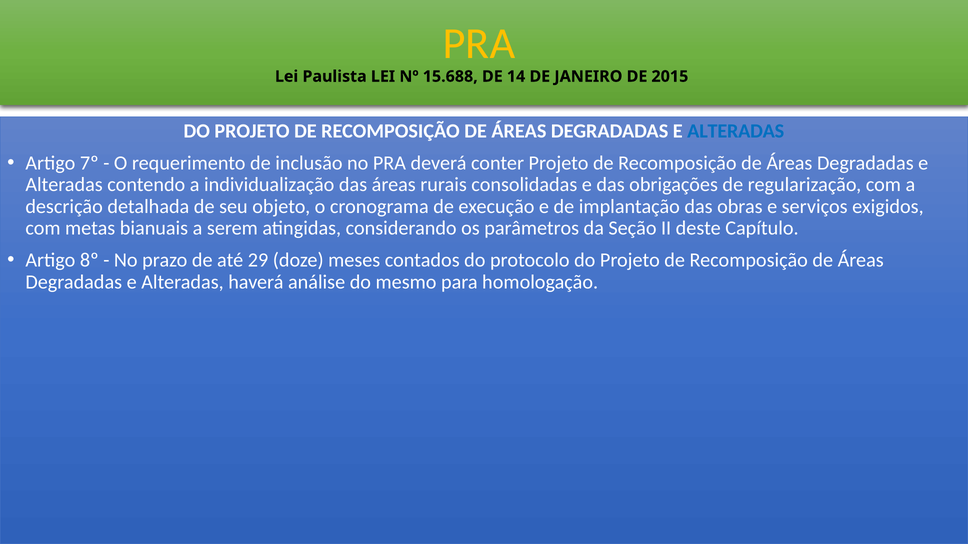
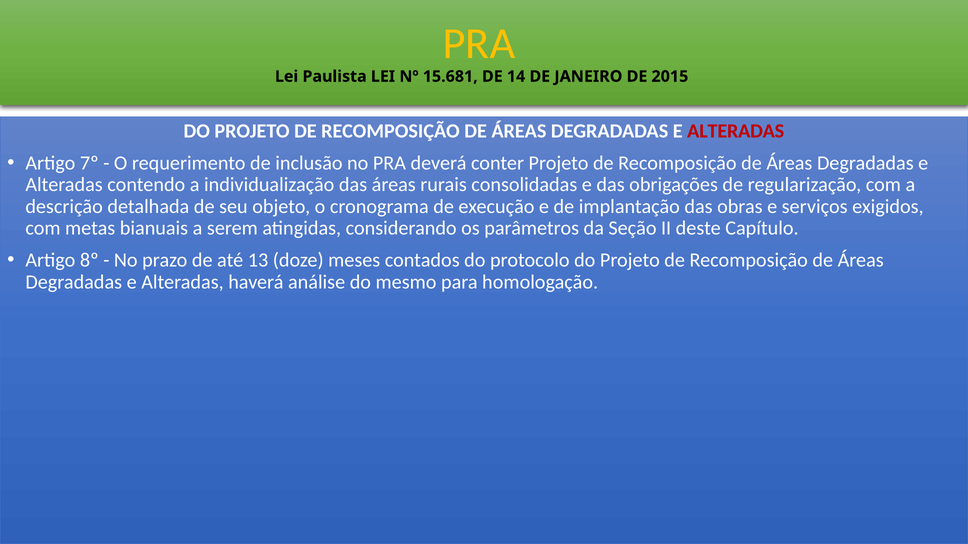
15.688: 15.688 -> 15.681 (450, 77)
ALTERADAS colour: blue -> red (736, 131)
29: 29 -> 13 (258, 260)
